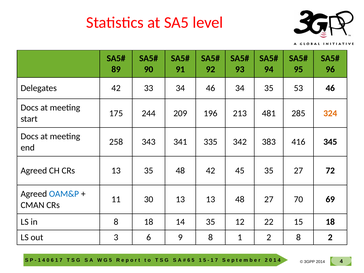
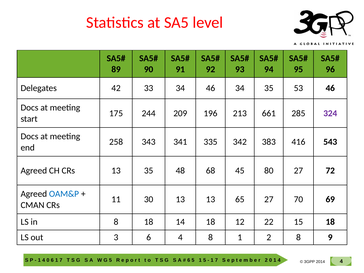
481: 481 -> 661 (269, 113)
324 colour: orange -> purple (330, 113)
345: 345 -> 543 (330, 142)
48 42: 42 -> 68 (211, 171)
45 35: 35 -> 80 (269, 171)
13 48: 48 -> 65 (240, 199)
14 35: 35 -> 18 (211, 222)
6 9: 9 -> 4 (180, 237)
8 2: 2 -> 9 (330, 237)
